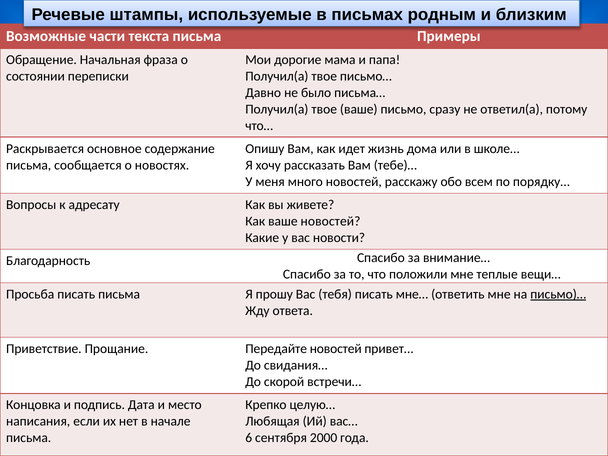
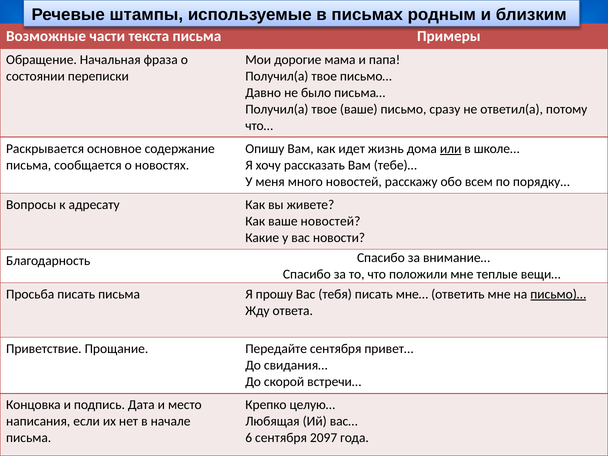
или underline: none -> present (451, 149)
Передайте новостей: новостей -> сентября (336, 349)
2000: 2000 -> 2097 (324, 438)
